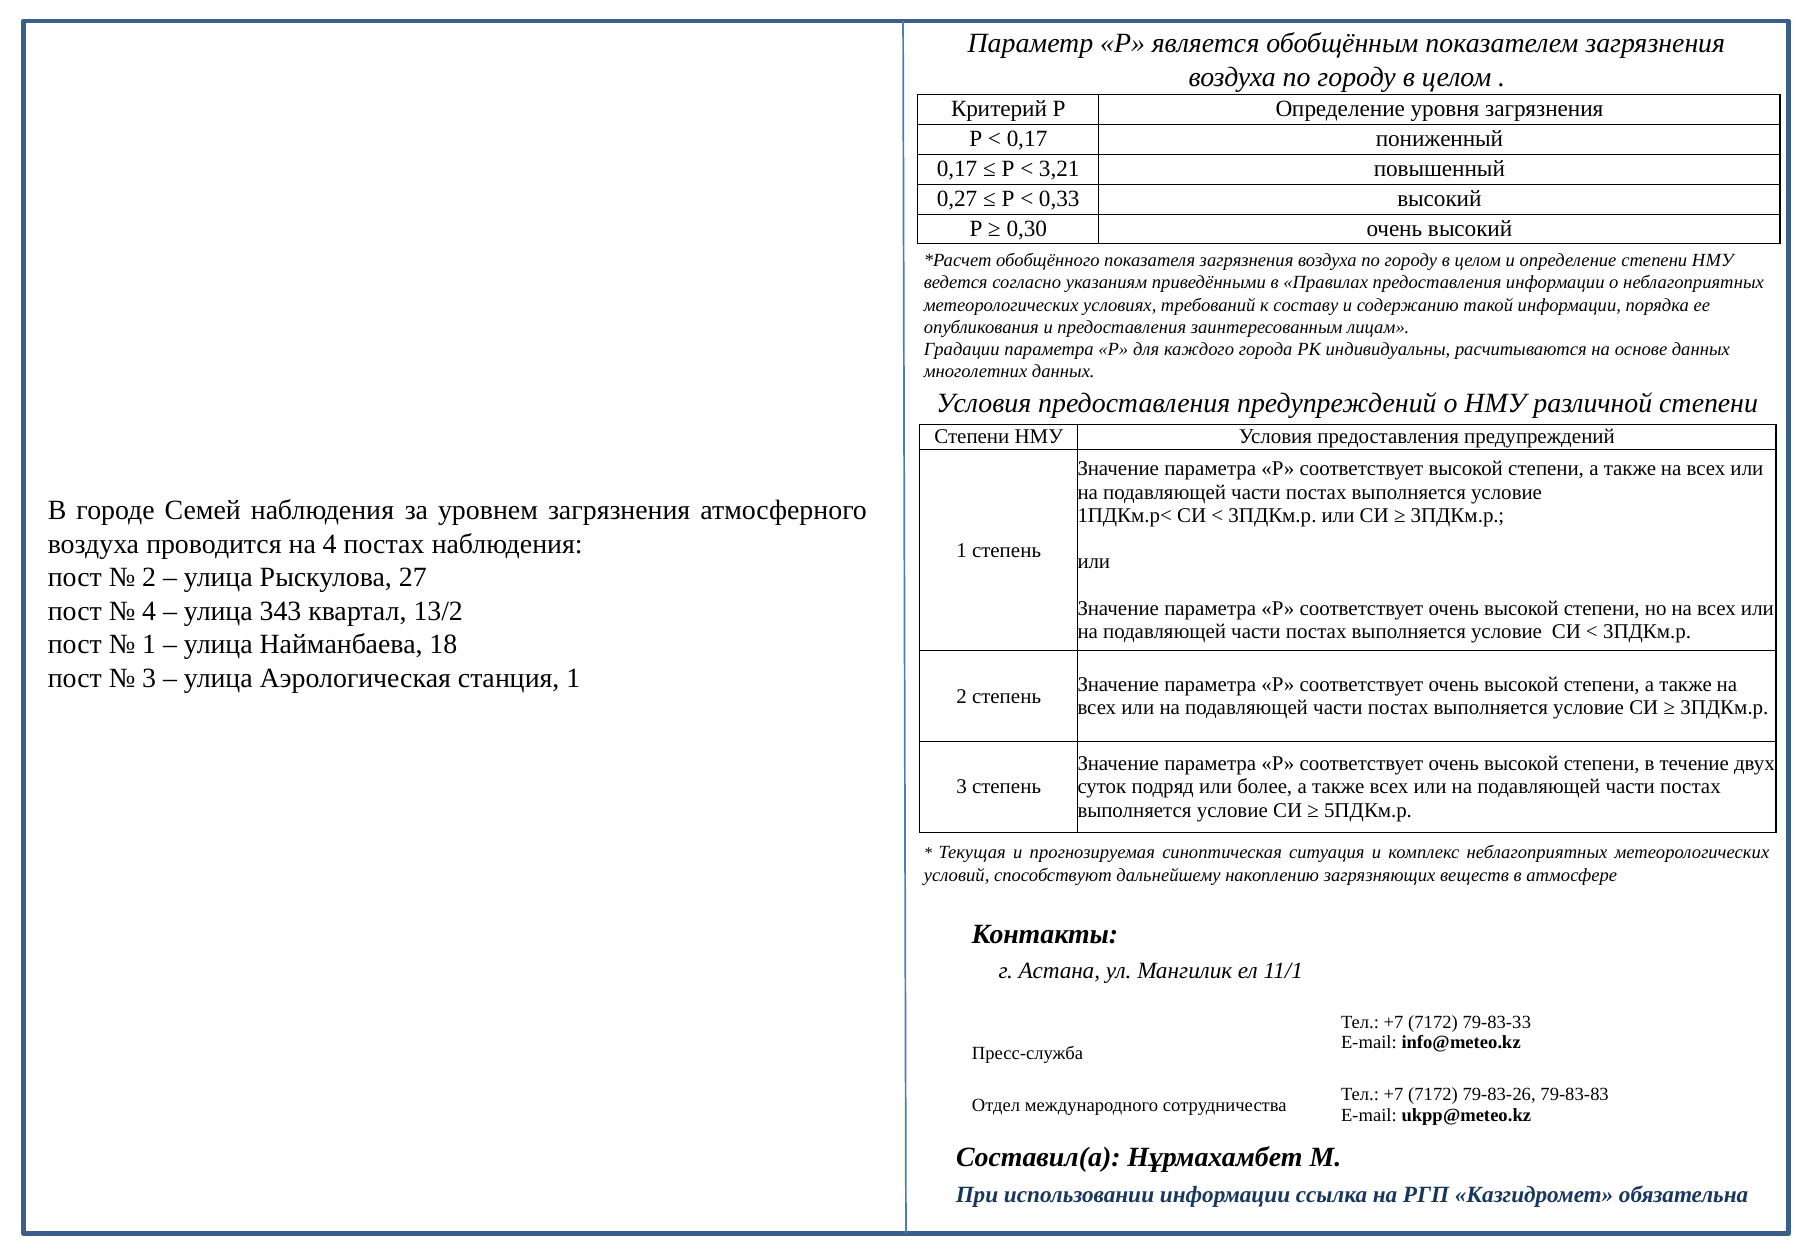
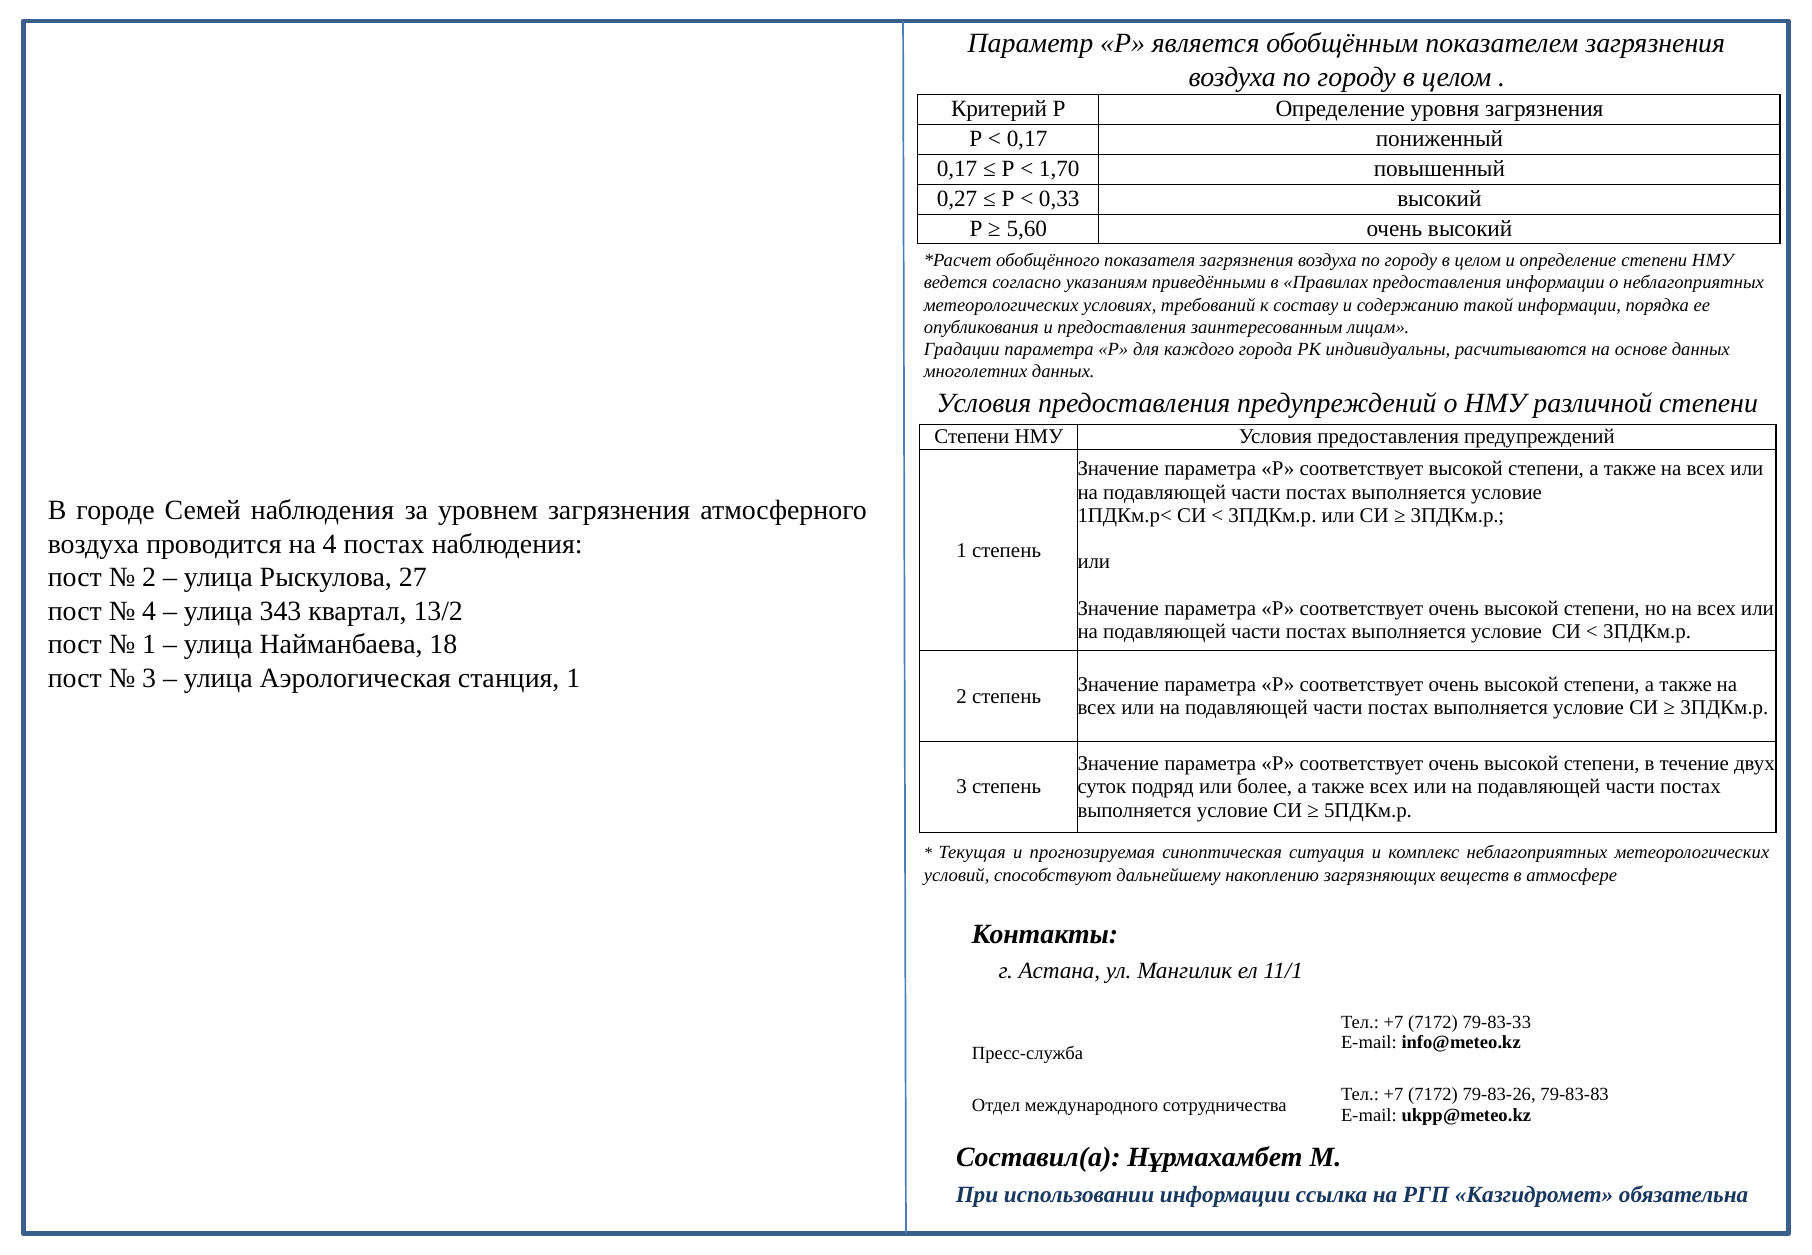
3,21: 3,21 -> 1,70 (1059, 169)
0,30: 0,30 -> 5,60 (1027, 229)
